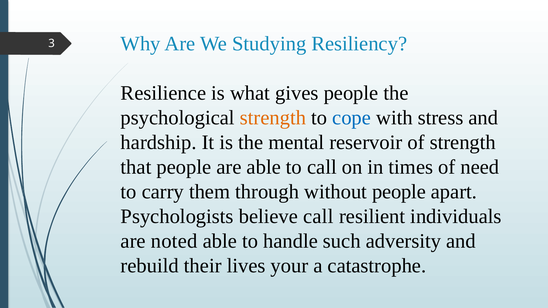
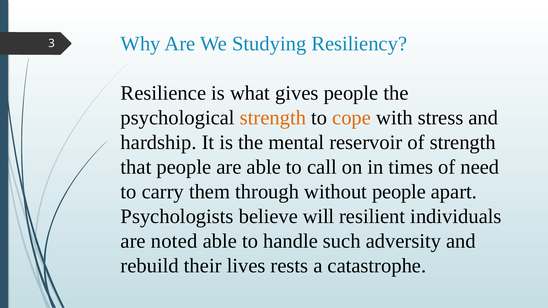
cope colour: blue -> orange (352, 118)
believe call: call -> will (319, 216)
your: your -> rests (289, 266)
